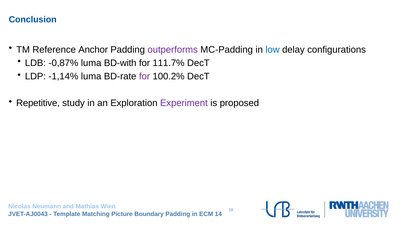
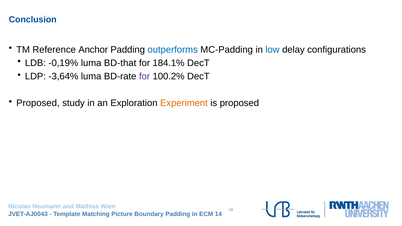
outperforms colour: purple -> blue (173, 50)
-0,87%: -0,87% -> -0,19% (63, 63)
BD-with: BD-with -> BD-that (120, 63)
111.7%: 111.7% -> 184.1% (169, 63)
-1,14%: -1,14% -> -3,64% (63, 76)
Repetitive: Repetitive -> Proposed (38, 103)
Experiment colour: purple -> orange (184, 103)
